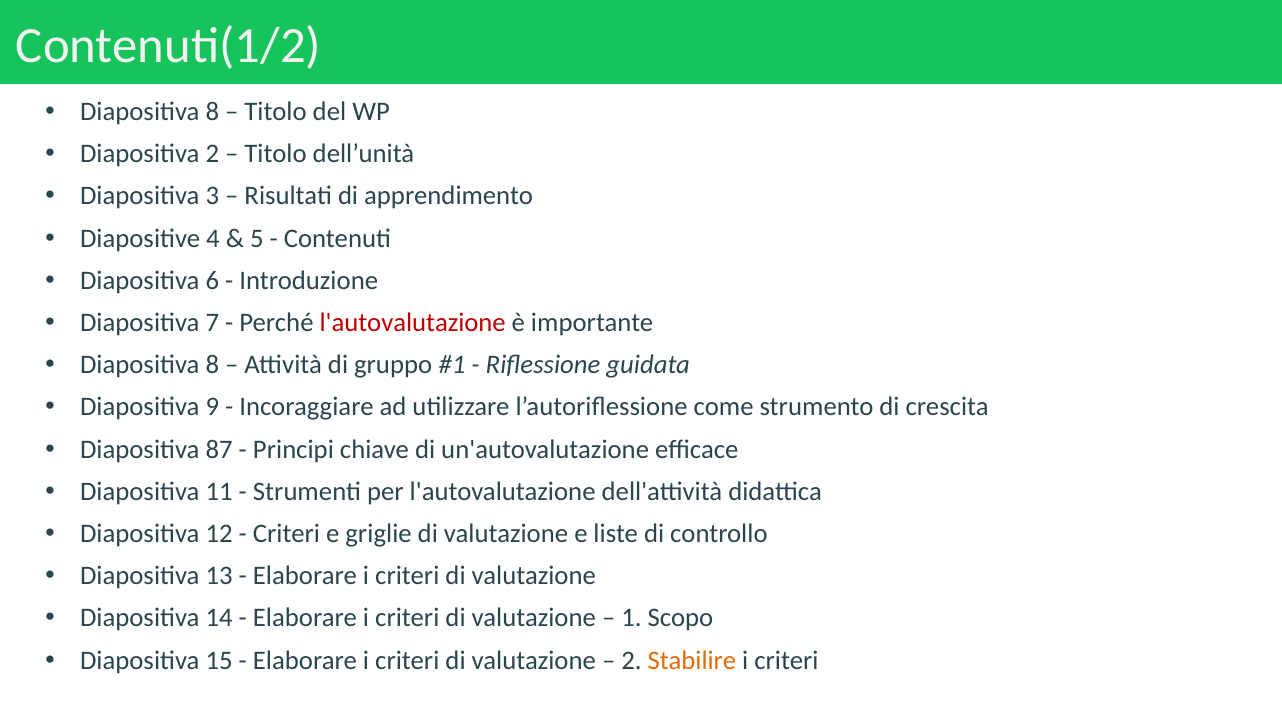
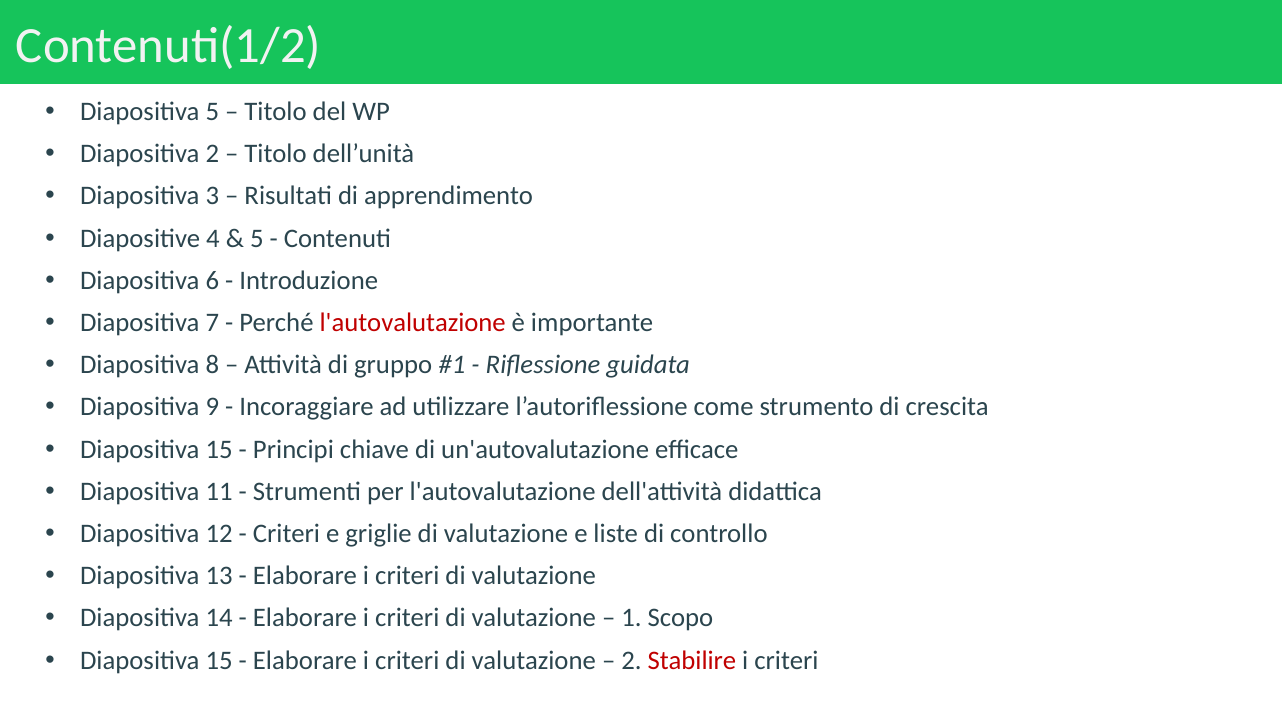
8: 8 -> 5 (212, 112)
87: 87 -> 15 (219, 449)
Stabilire colour: orange -> red (692, 660)
